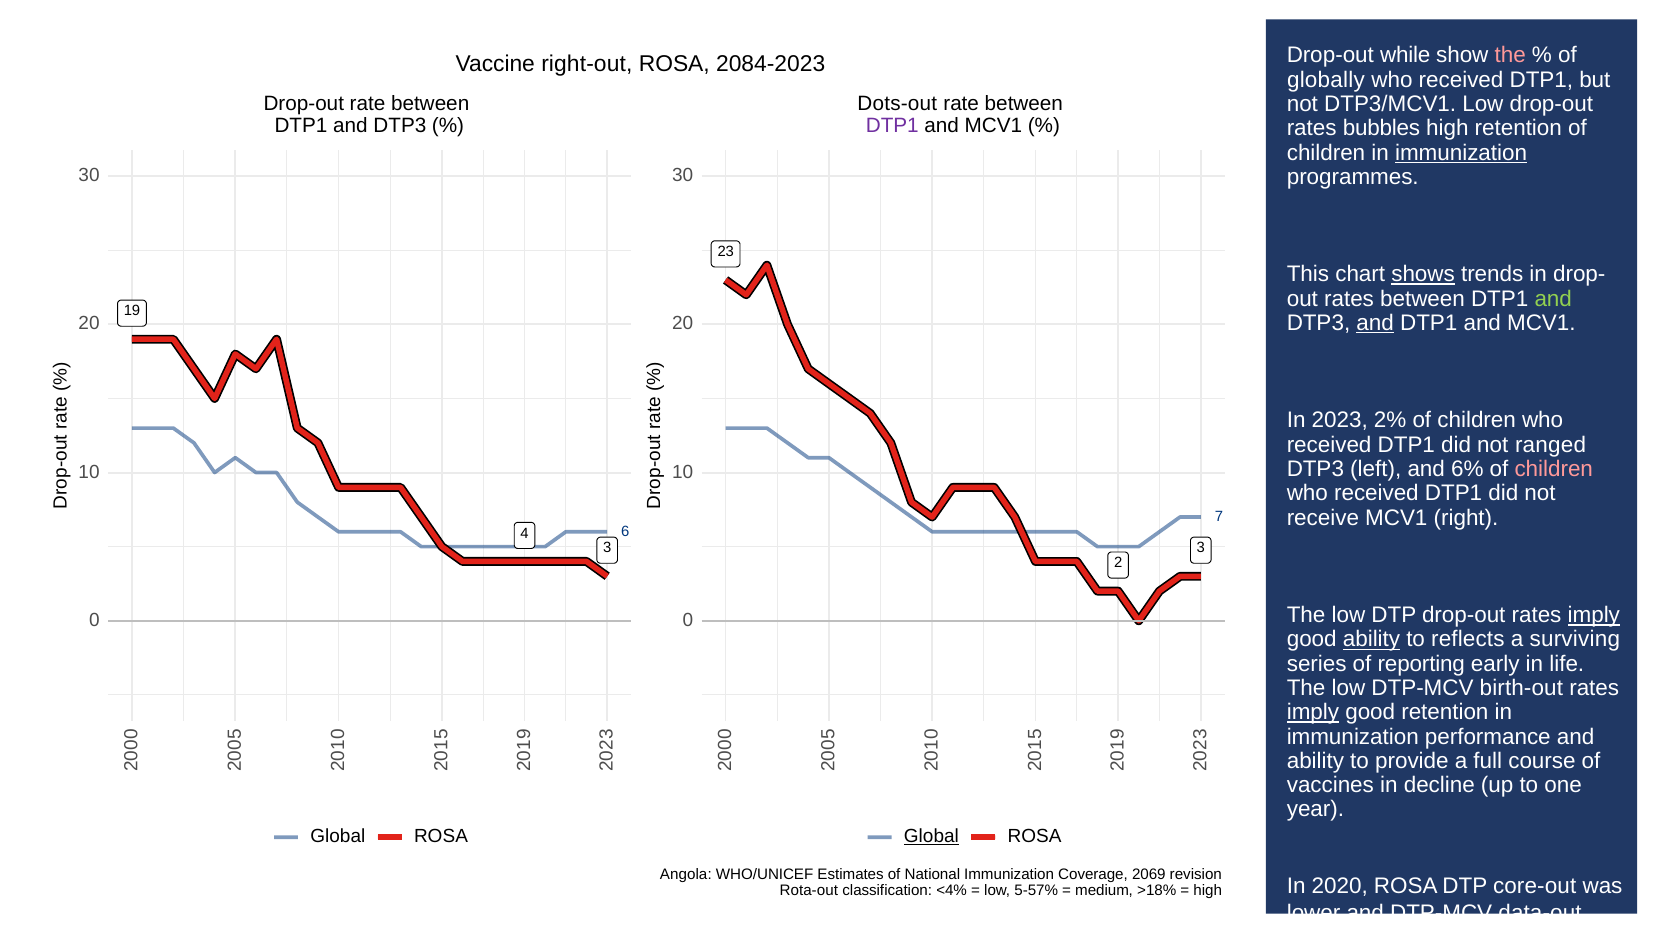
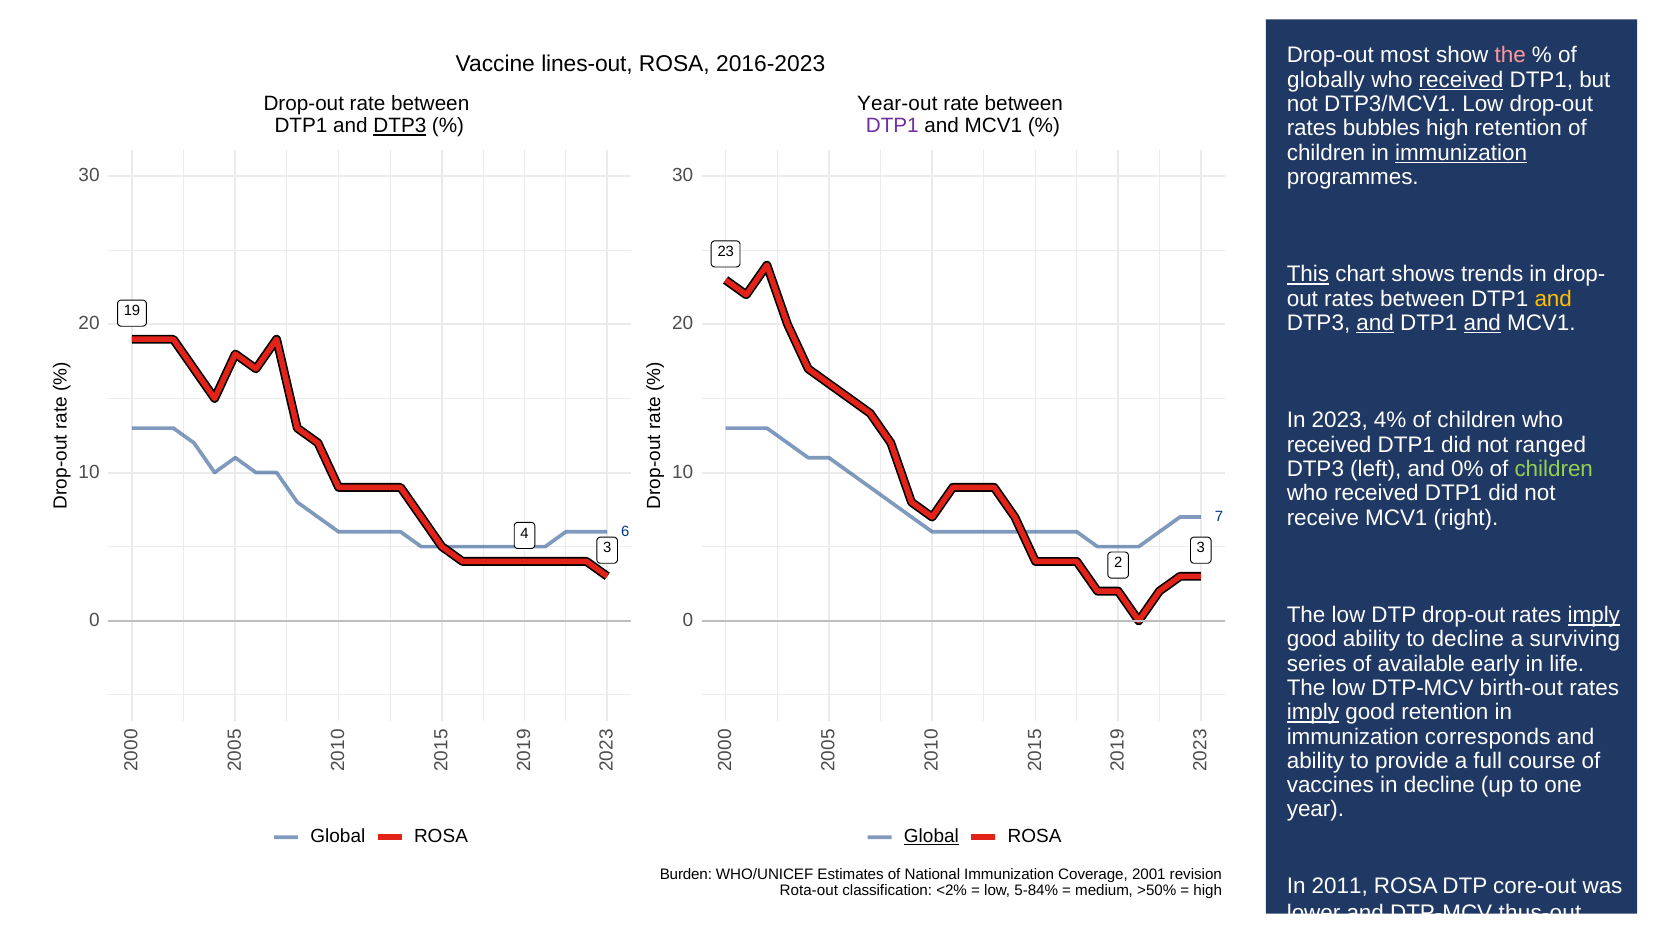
right-out: right-out -> lines-out (587, 64)
2084-2023: 2084-2023 -> 2016-2023 (771, 64)
while: while -> most (1405, 55)
received underline: none -> present (1461, 80)
Dots-out: Dots-out -> Year-out (897, 104)
DTP3 underline: none -> present (400, 126)
This underline: none -> present (1308, 274)
shows underline: present -> none (1423, 274)
and colour: light green -> yellow (1553, 299)
and underline: none -> present (1482, 323)
2%: 2% -> 4% (1390, 420)
6%: 6% -> 0% (1467, 469)
children colour: pink -> light green (1554, 469)
ability underline: present -> none (1371, 639)
to reflects: reflects -> decline (1468, 639)
reporting: reporting -> available (1421, 664)
performance: performance -> corresponds (1488, 736)
Angola: Angola -> Burden (686, 874)
2069: 2069 -> 2001 (1149, 874)
2020: 2020 -> 2011 (1340, 885)
<4%: <4% -> <2% (952, 890)
5-57%: 5-57% -> 5-84% (1036, 890)
>18%: >18% -> >50% (1157, 890)
data-out: data-out -> thus-out (1540, 912)
